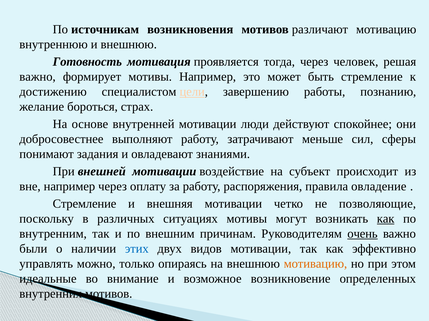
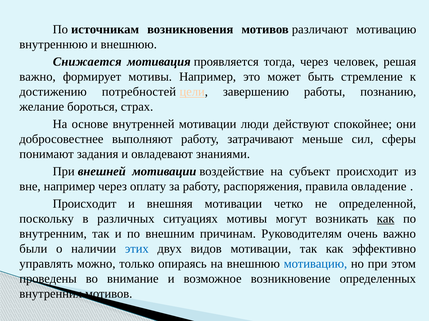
Готовность: Готовность -> Снижается (87, 62)
специалистом: специалистом -> потребностей (139, 92)
Стремление: Стремление -> Происходит (85, 204)
позволяющие: позволяющие -> определенной (378, 204)
очень underline: present -> none (363, 234)
мотивацию colour: orange -> blue (315, 264)
идеальные: идеальные -> проведены (48, 279)
